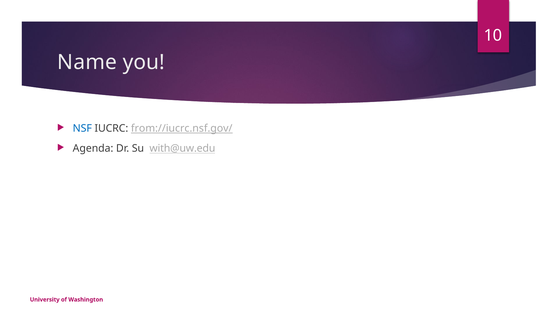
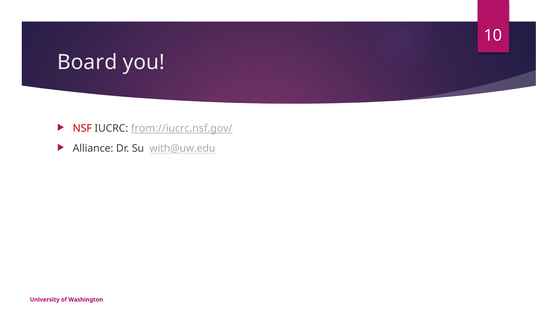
Name: Name -> Board (87, 62)
NSF colour: blue -> red (82, 128)
Agenda: Agenda -> Alliance (93, 148)
